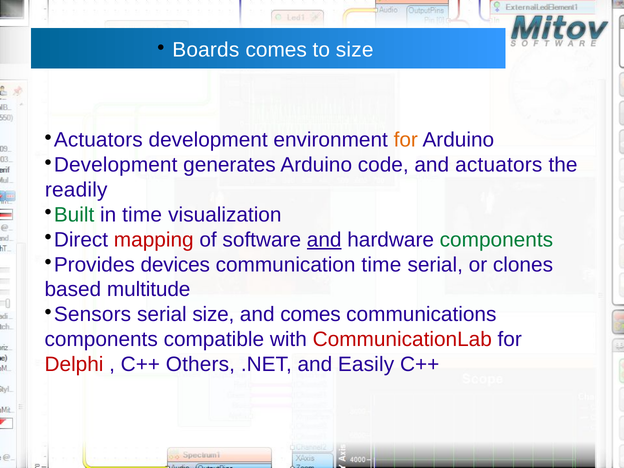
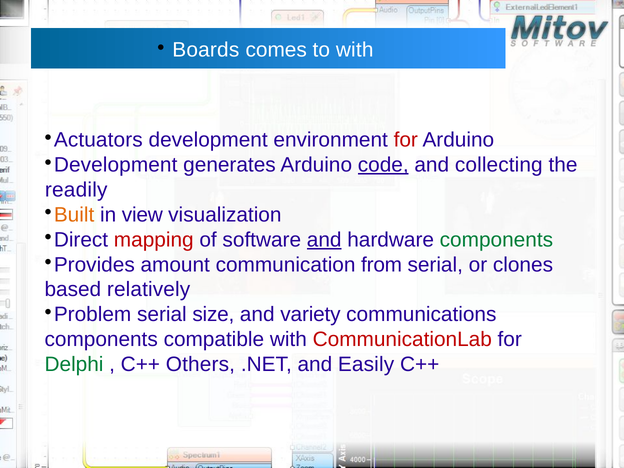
to size: size -> with (355, 50)
for colour: orange -> red (406, 140)
code underline: none -> present (383, 165)
and actuators: actuators -> collecting (499, 165)
Built colour: green -> orange (74, 215)
in time: time -> view (142, 215)
devices: devices -> amount (175, 265)
communication time: time -> from (382, 265)
multitude: multitude -> relatively (149, 290)
Sensors: Sensors -> Problem (93, 315)
and comes: comes -> variety (310, 315)
Delphi colour: red -> green (74, 365)
